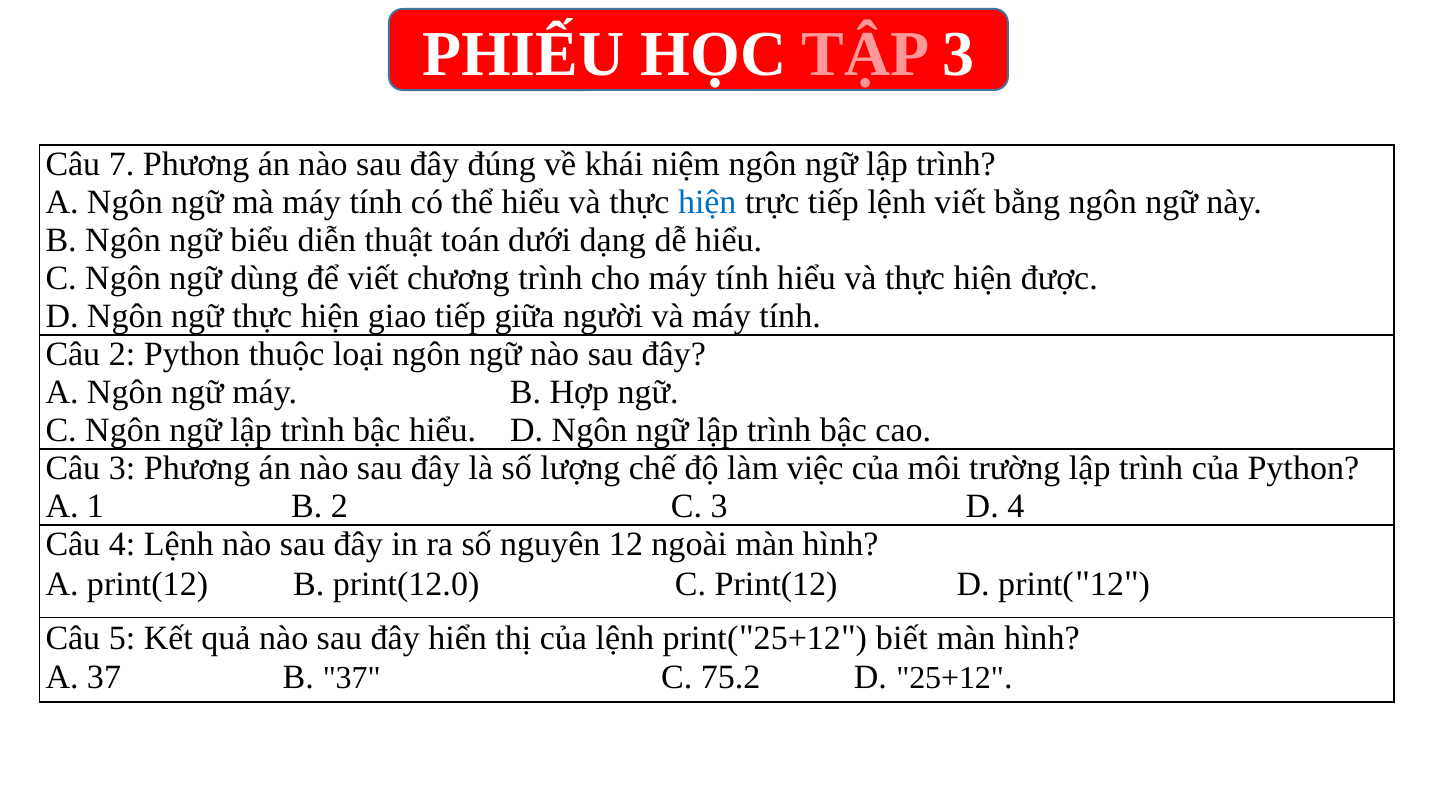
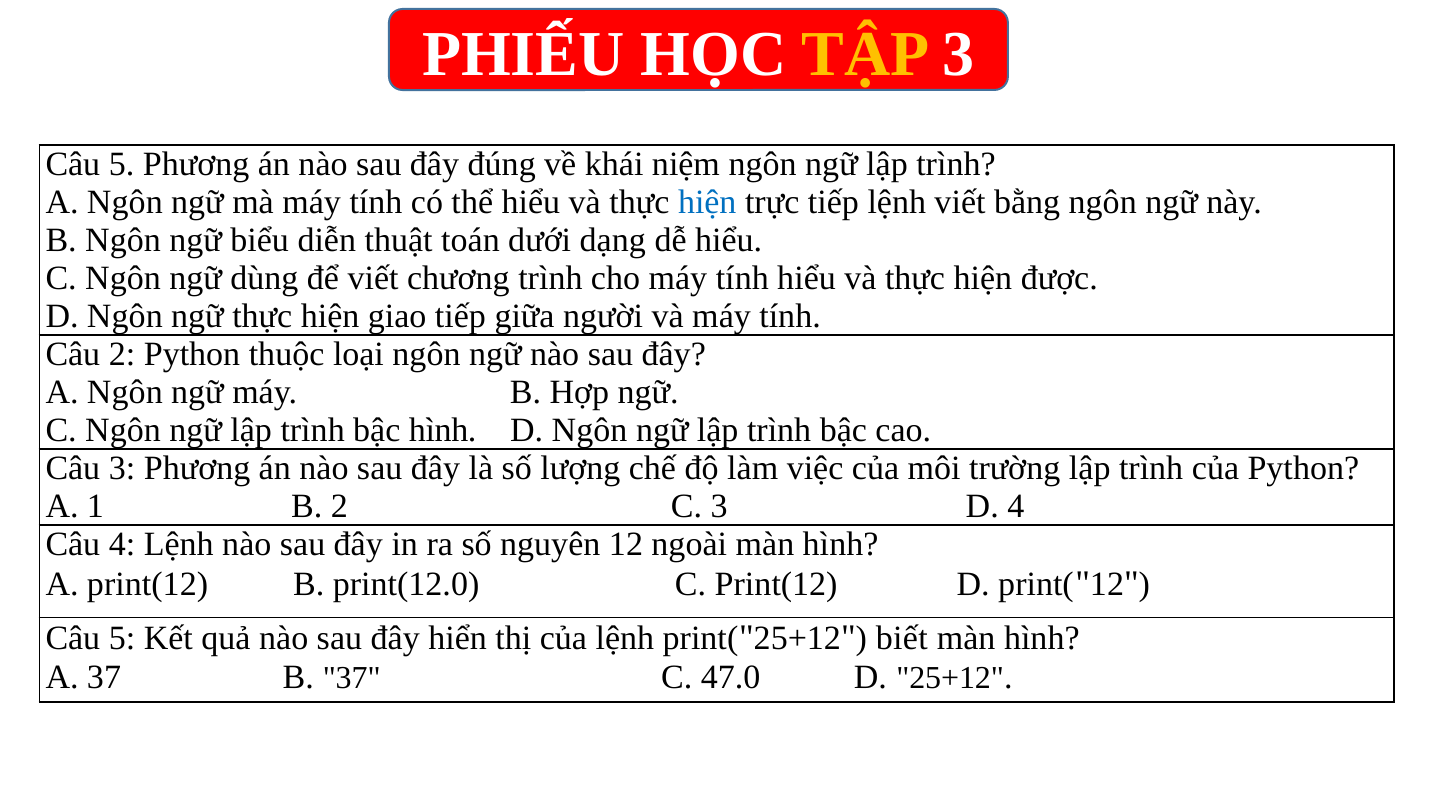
TẬP colour: pink -> yellow (866, 54)
7: 7 -> 5 (122, 164)
bậc hiểu: hiểu -> hình (443, 430)
75.2: 75.2 -> 47.0 (731, 677)
